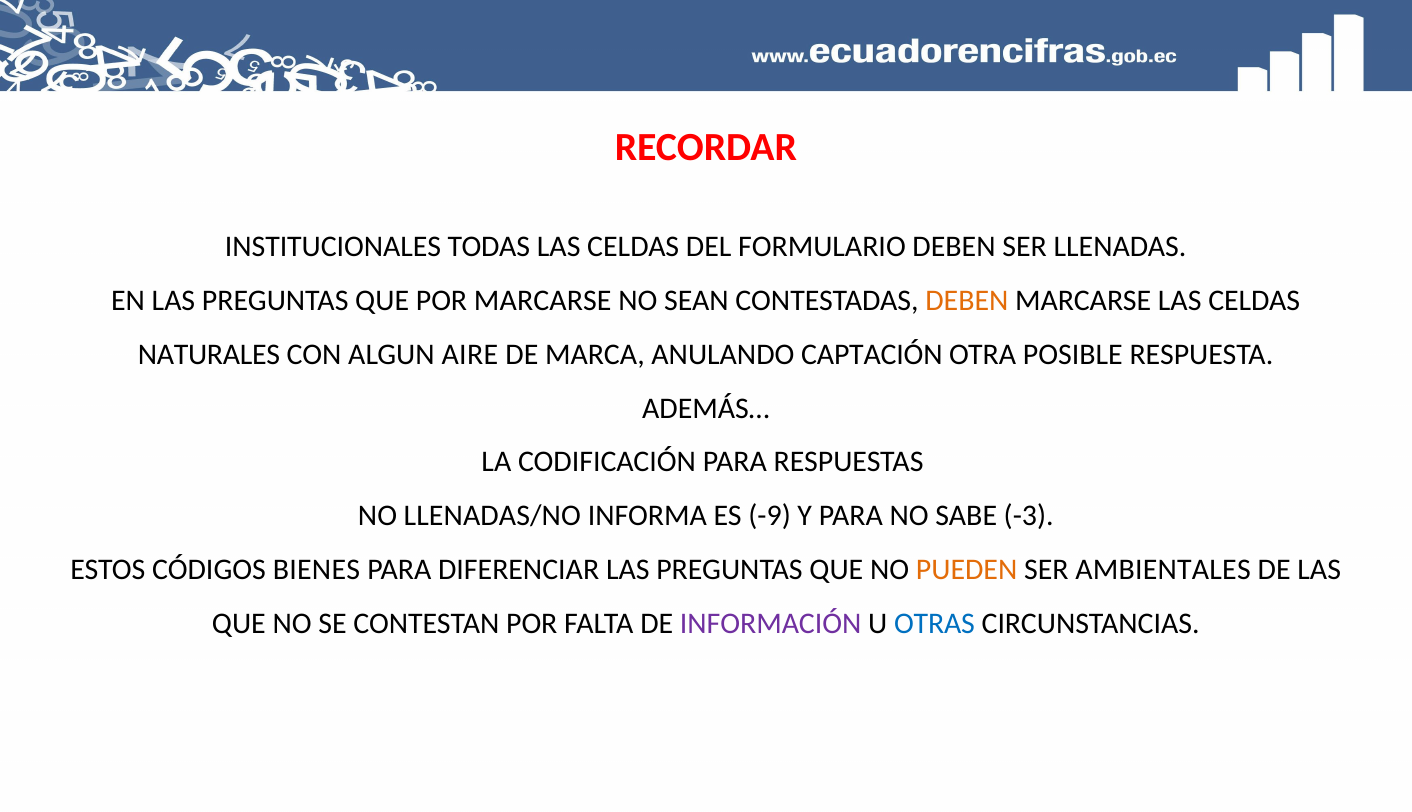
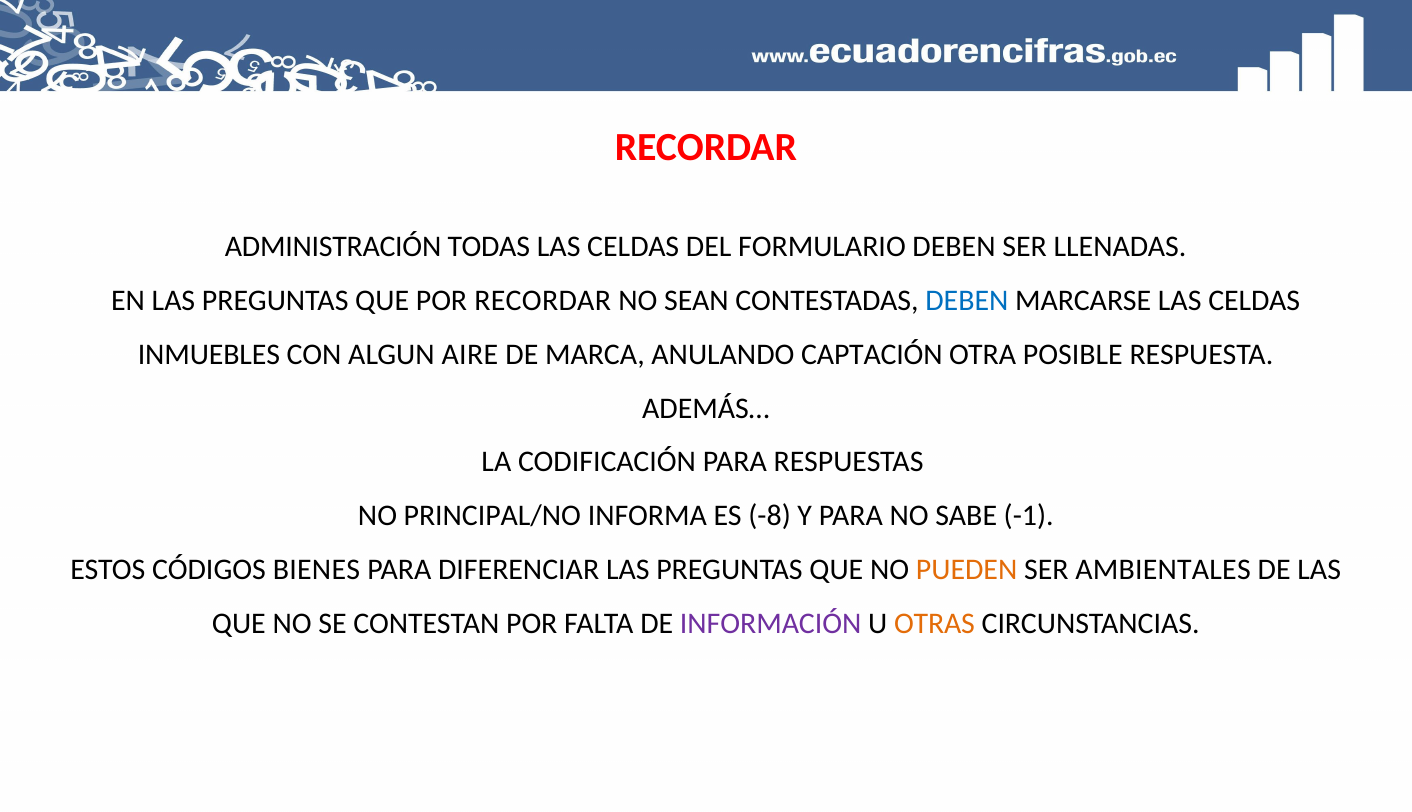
INSTITUCIONALES: INSTITUCIONALES -> ADMINISTRACIÓN (333, 247)
POR MARCARSE: MARCARSE -> RECORDAR (543, 301)
DEBEN colour: orange -> blue (967, 301)
NATURALES: NATURALES -> INMUEBLES (209, 354)
LLENADAS/NO: LLENADAS/NO -> PRINCIPAL/NO (492, 516)
-9: -9 -> -8 (770, 516)
-3: -3 -> -1 (1029, 516)
OTRAS colour: blue -> orange (935, 623)
